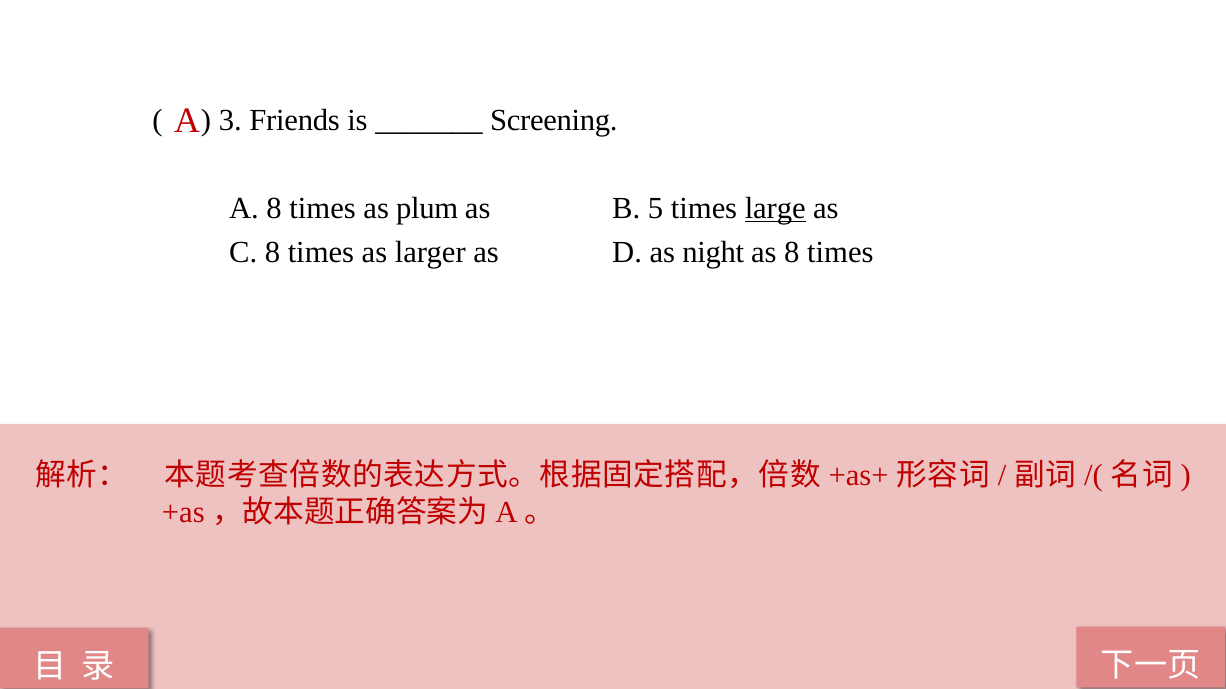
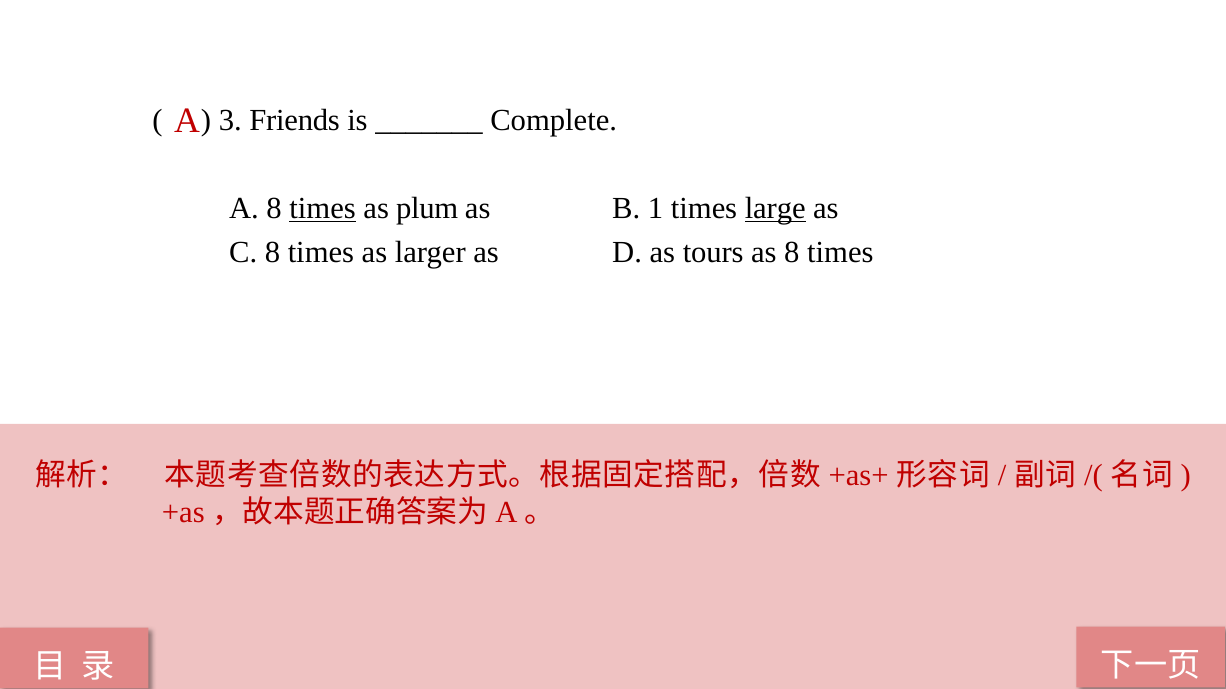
Screening: Screening -> Complete (554, 120)
times underline: none -> present (323, 209)
5: 5 -> 1 (656, 209)
night: night -> tours (713, 253)
